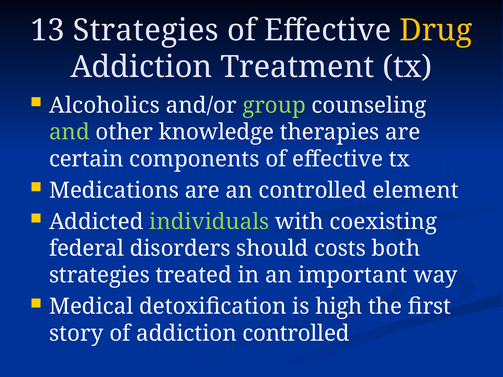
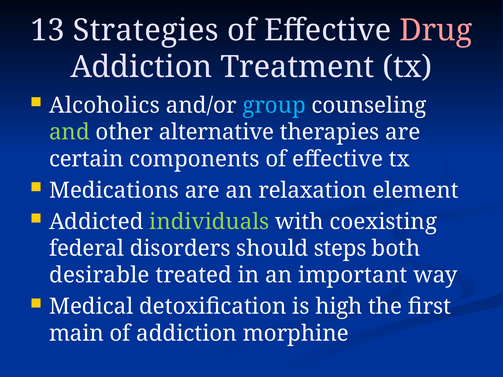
Drug colour: yellow -> pink (436, 30)
group colour: light green -> light blue (274, 106)
knowledge: knowledge -> alternative (217, 132)
an controlled: controlled -> relaxation (313, 190)
costs: costs -> steps (340, 249)
strategies: strategies -> desirable (99, 275)
story: story -> main (76, 334)
addiction controlled: controlled -> morphine (296, 334)
